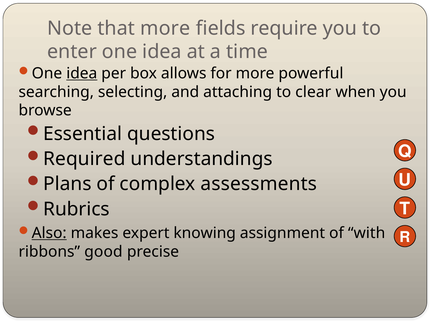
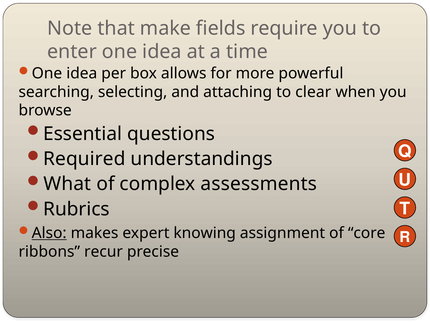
that more: more -> make (165, 28)
idea underline: present -> none (82, 73)
Plans: Plans -> What (67, 184)
with: with -> core (367, 233)
good: good -> recur (104, 252)
